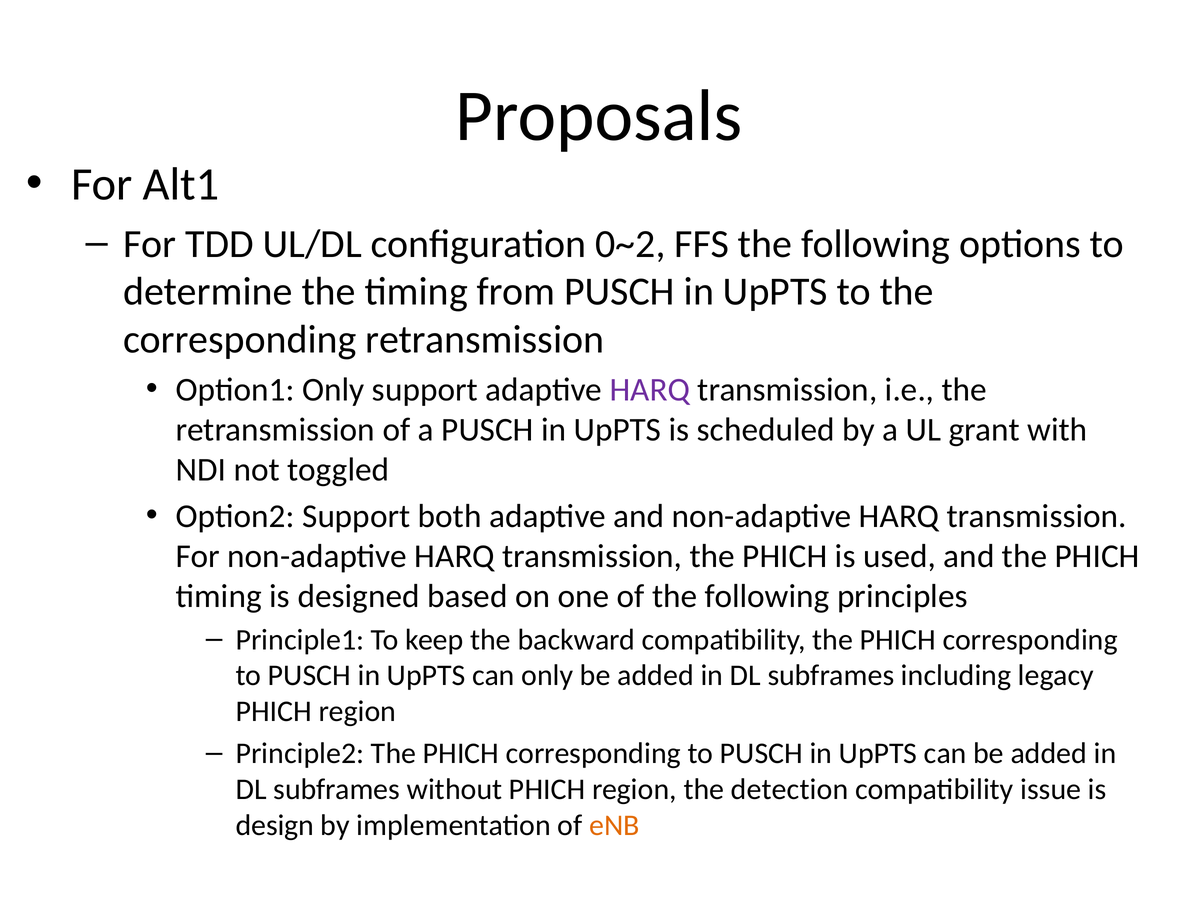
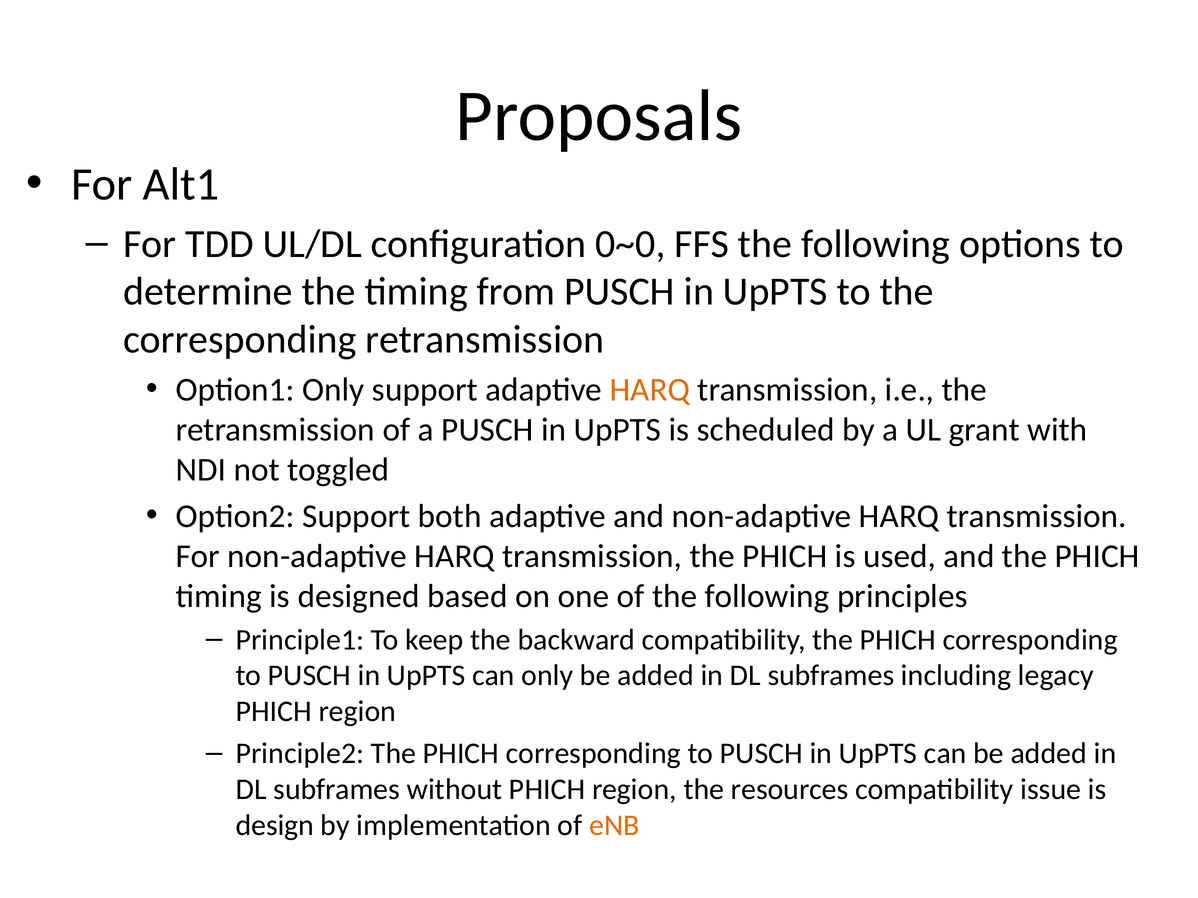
0~2: 0~2 -> 0~0 (630, 244)
HARQ colour: purple -> orange (650, 390)
detection: detection -> resources (790, 790)
